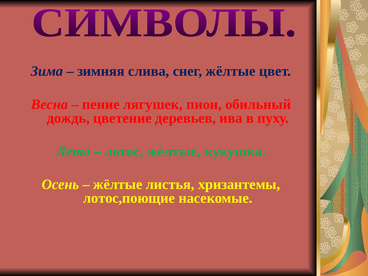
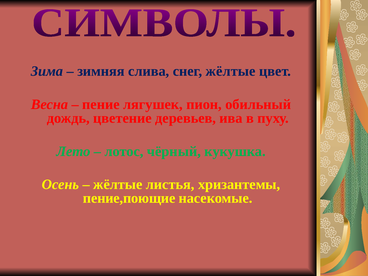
лотос жёлтые: жёлтые -> чёрный (174, 151)
лотос,поющие: лотос,поющие -> пение,поющие (129, 198)
